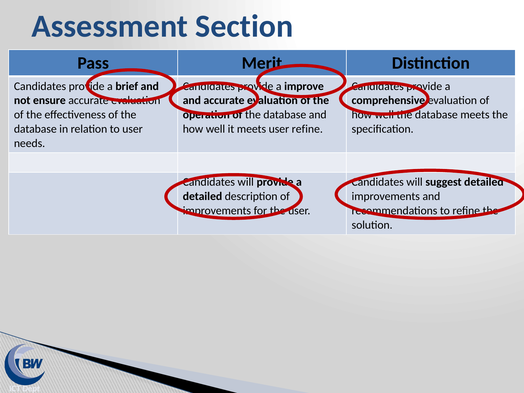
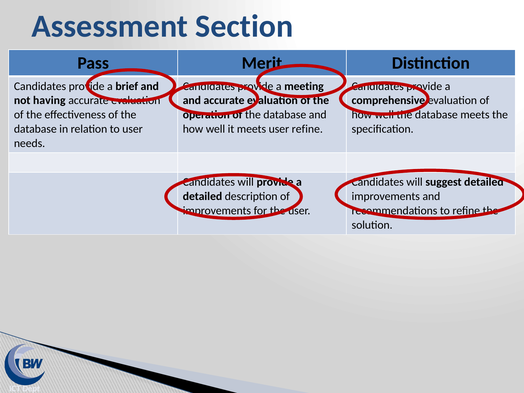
improve: improve -> meeting (304, 86)
ensure: ensure -> having (49, 100)
